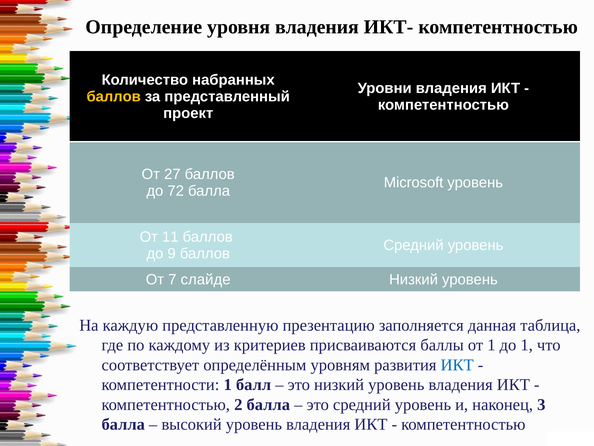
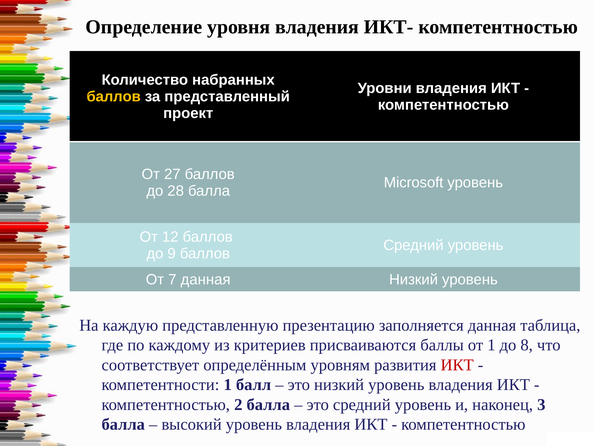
72: 72 -> 28 (176, 191)
11: 11 -> 12 (170, 237)
7 слайде: слайде -> данная (206, 279)
до 1: 1 -> 8 (527, 345)
ИКТ colour: blue -> red (457, 365)
